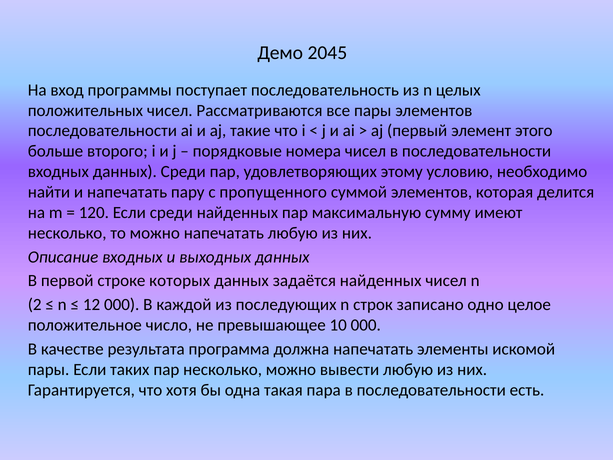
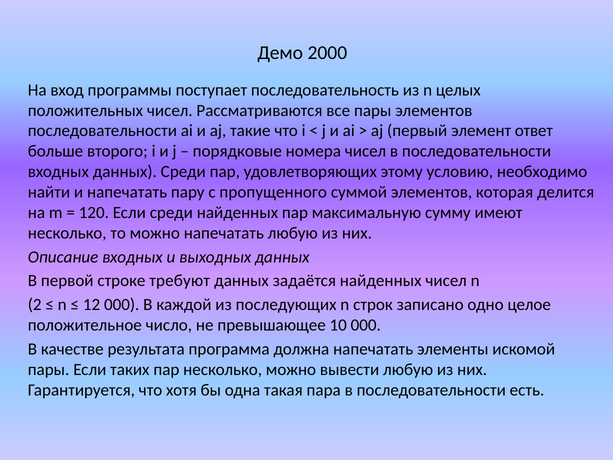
2045: 2045 -> 2000 (327, 53)
этого: этого -> ответ (534, 131)
которых: которых -> требуют (180, 281)
